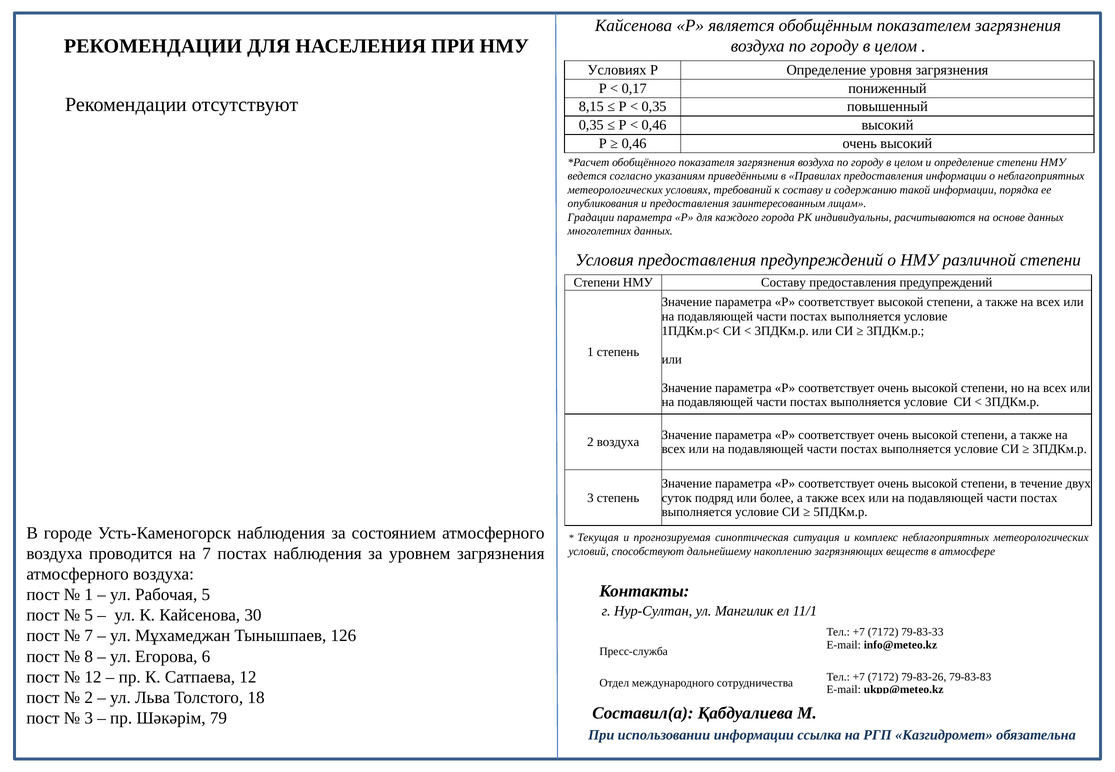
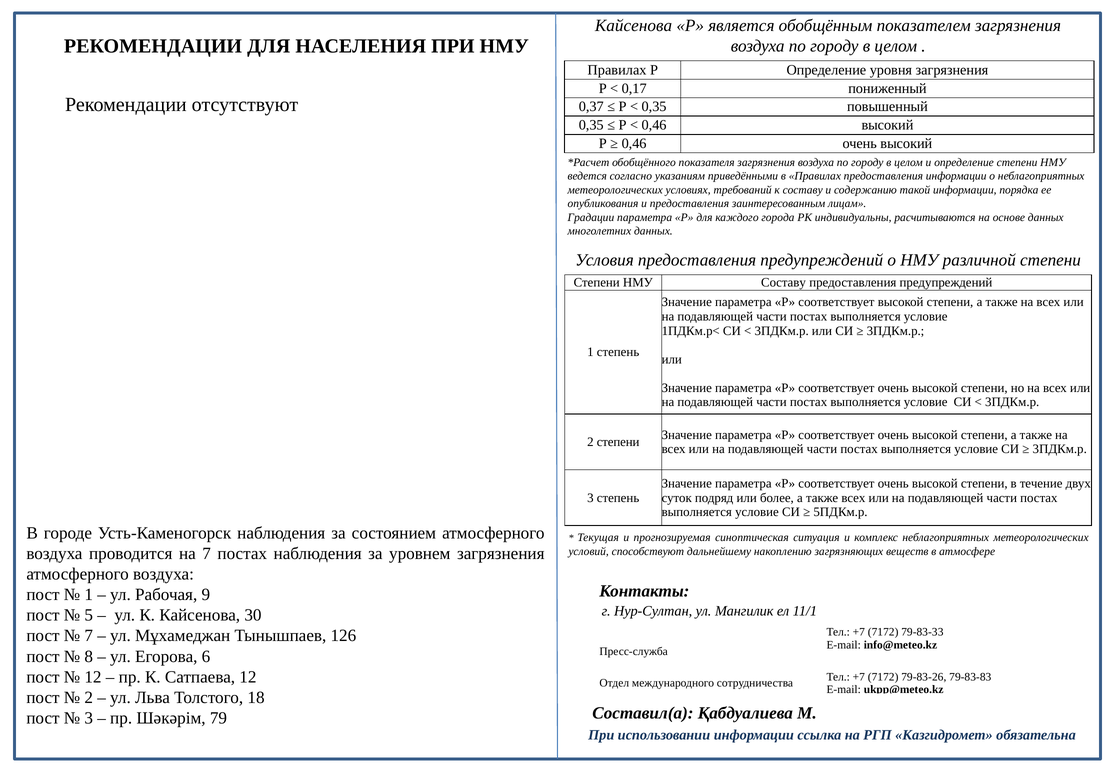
Условиях: Условиях -> Правилах (617, 70)
8,15: 8,15 -> 0,37 (591, 107)
2 воздуха: воздуха -> степени (618, 442)
Рабочая 5: 5 -> 9 (206, 595)
